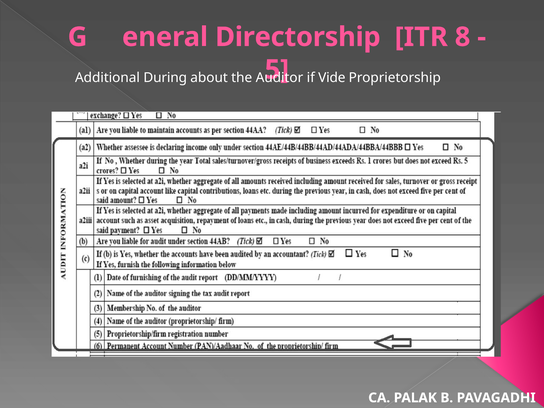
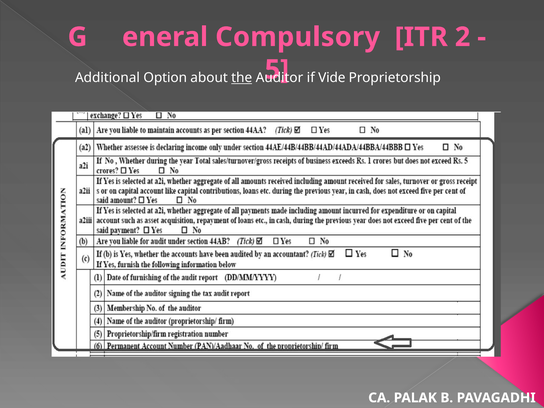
Directorship: Directorship -> Compulsory (298, 37)
8: 8 -> 2 (463, 37)
During: During -> Option (165, 78)
the underline: none -> present (242, 78)
